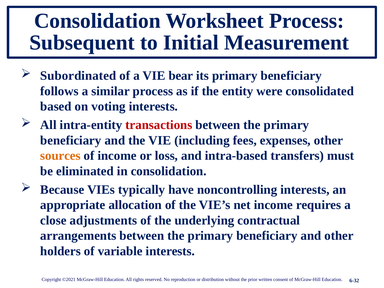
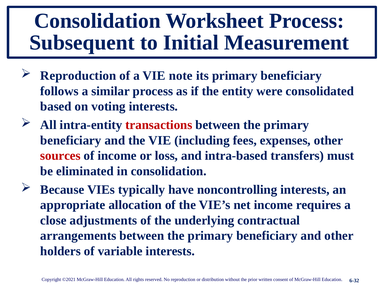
Subordinated: Subordinated -> Reproduction (78, 76)
bear: bear -> note (181, 76)
sources colour: orange -> red (60, 156)
